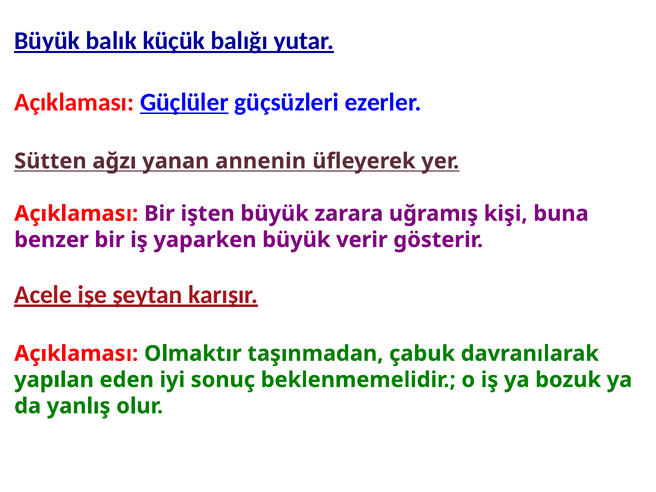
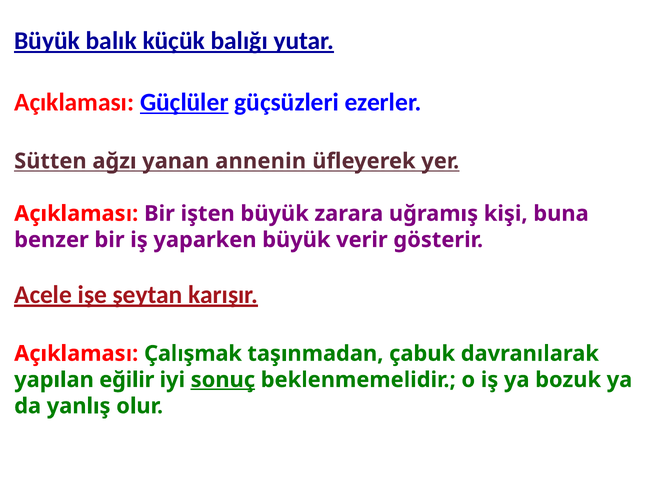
Olmaktır: Olmaktır -> Çalışmak (193, 354)
eden: eden -> eğilir (127, 380)
sonuç underline: none -> present (223, 380)
